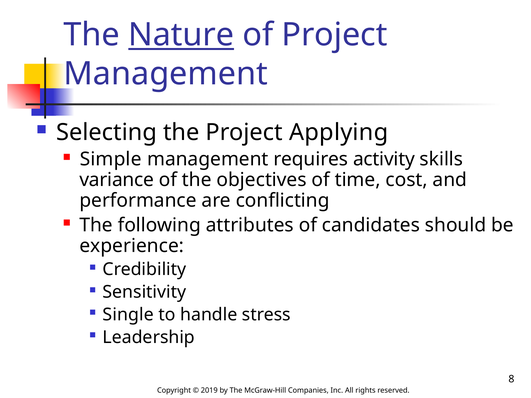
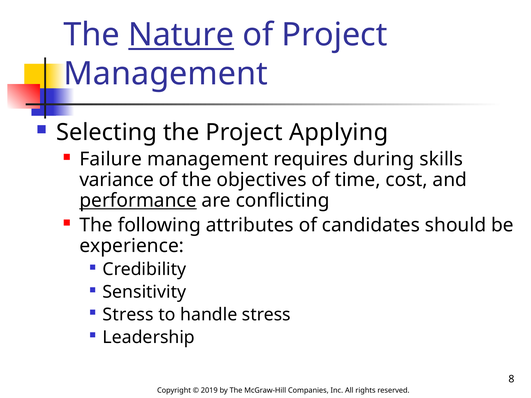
Simple: Simple -> Failure (111, 159)
activity: activity -> during (384, 159)
performance underline: none -> present (138, 201)
Single: Single -> Stress (128, 315)
